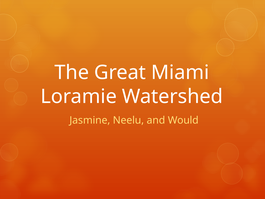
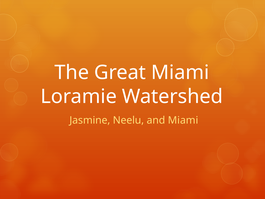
and Would: Would -> Miami (183, 120)
